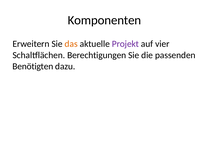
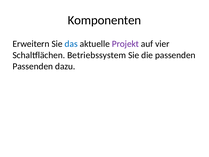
das colour: orange -> blue (71, 44)
Berechtigungen: Berechtigungen -> Betriebssystem (97, 55)
Benötigten: Benötigten -> Passenden (33, 66)
